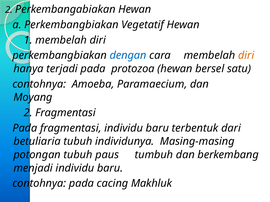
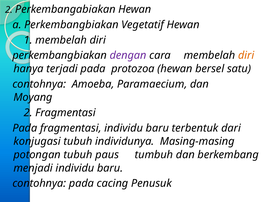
dengan colour: blue -> purple (128, 56)
betuliaria: betuliaria -> konjugasi (37, 142)
Makhluk: Makhluk -> Penusuk (151, 184)
